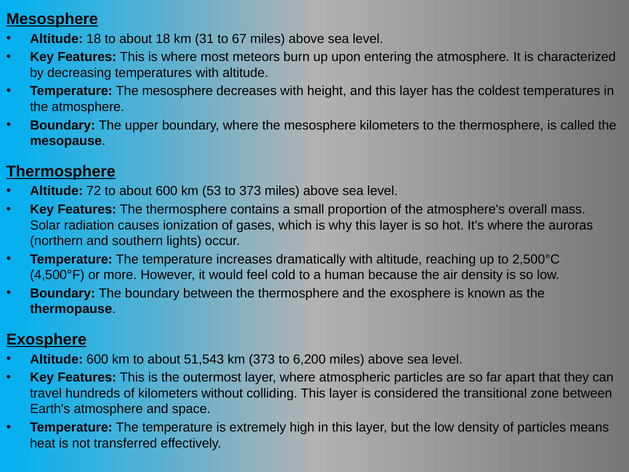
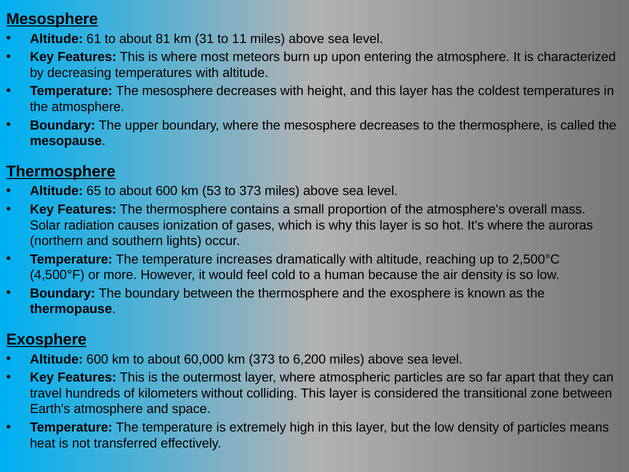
Altitude 18: 18 -> 61 (94, 39)
about 18: 18 -> 81 (163, 39)
67: 67 -> 11 (239, 39)
where the mesosphere kilometers: kilometers -> decreases (390, 125)
72: 72 -> 65 (94, 191)
51,543: 51,543 -> 60,000 (204, 359)
